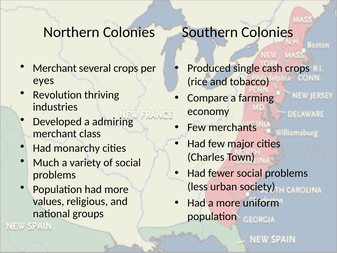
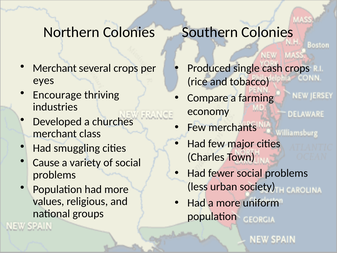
Revolution: Revolution -> Encourage (57, 95)
admiring: admiring -> churches (113, 121)
monarchy: monarchy -> smuggling (77, 148)
Much: Much -> Cause (46, 163)
